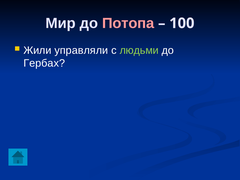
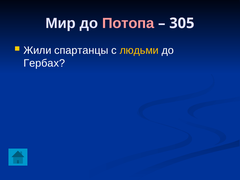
100: 100 -> 305 (182, 23)
управляли: управляли -> спартанцы (81, 50)
людьми colour: light green -> yellow (139, 50)
